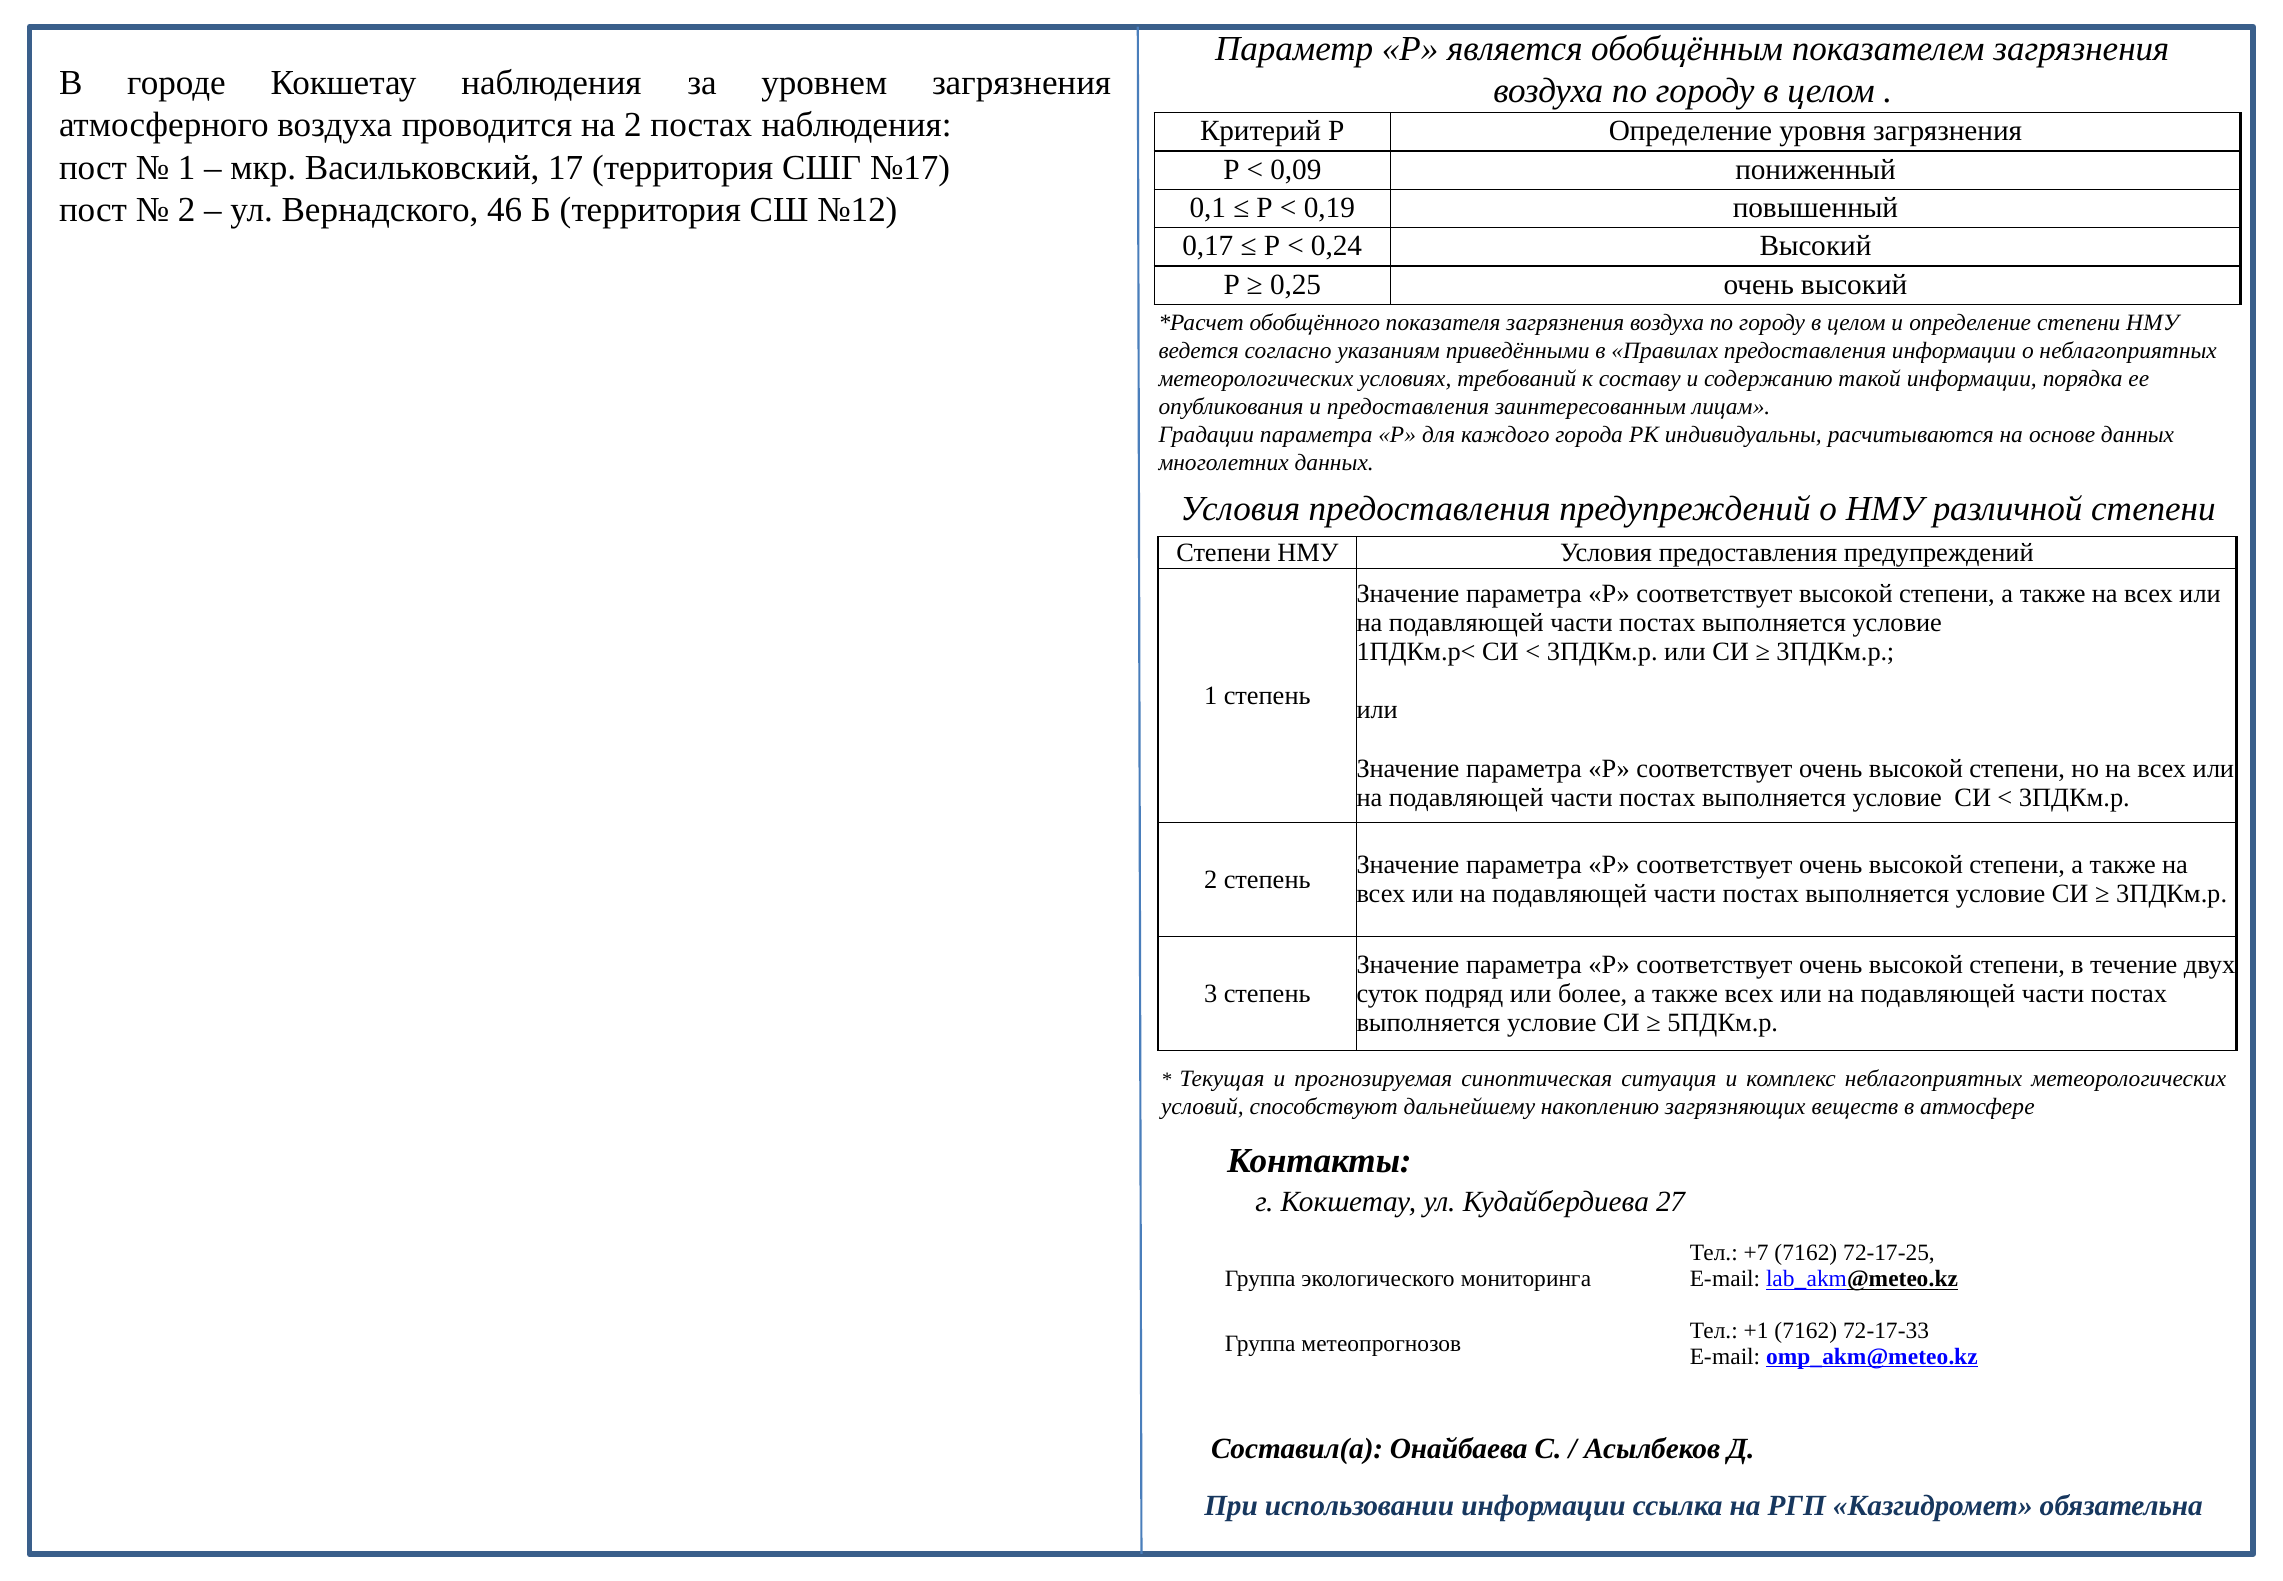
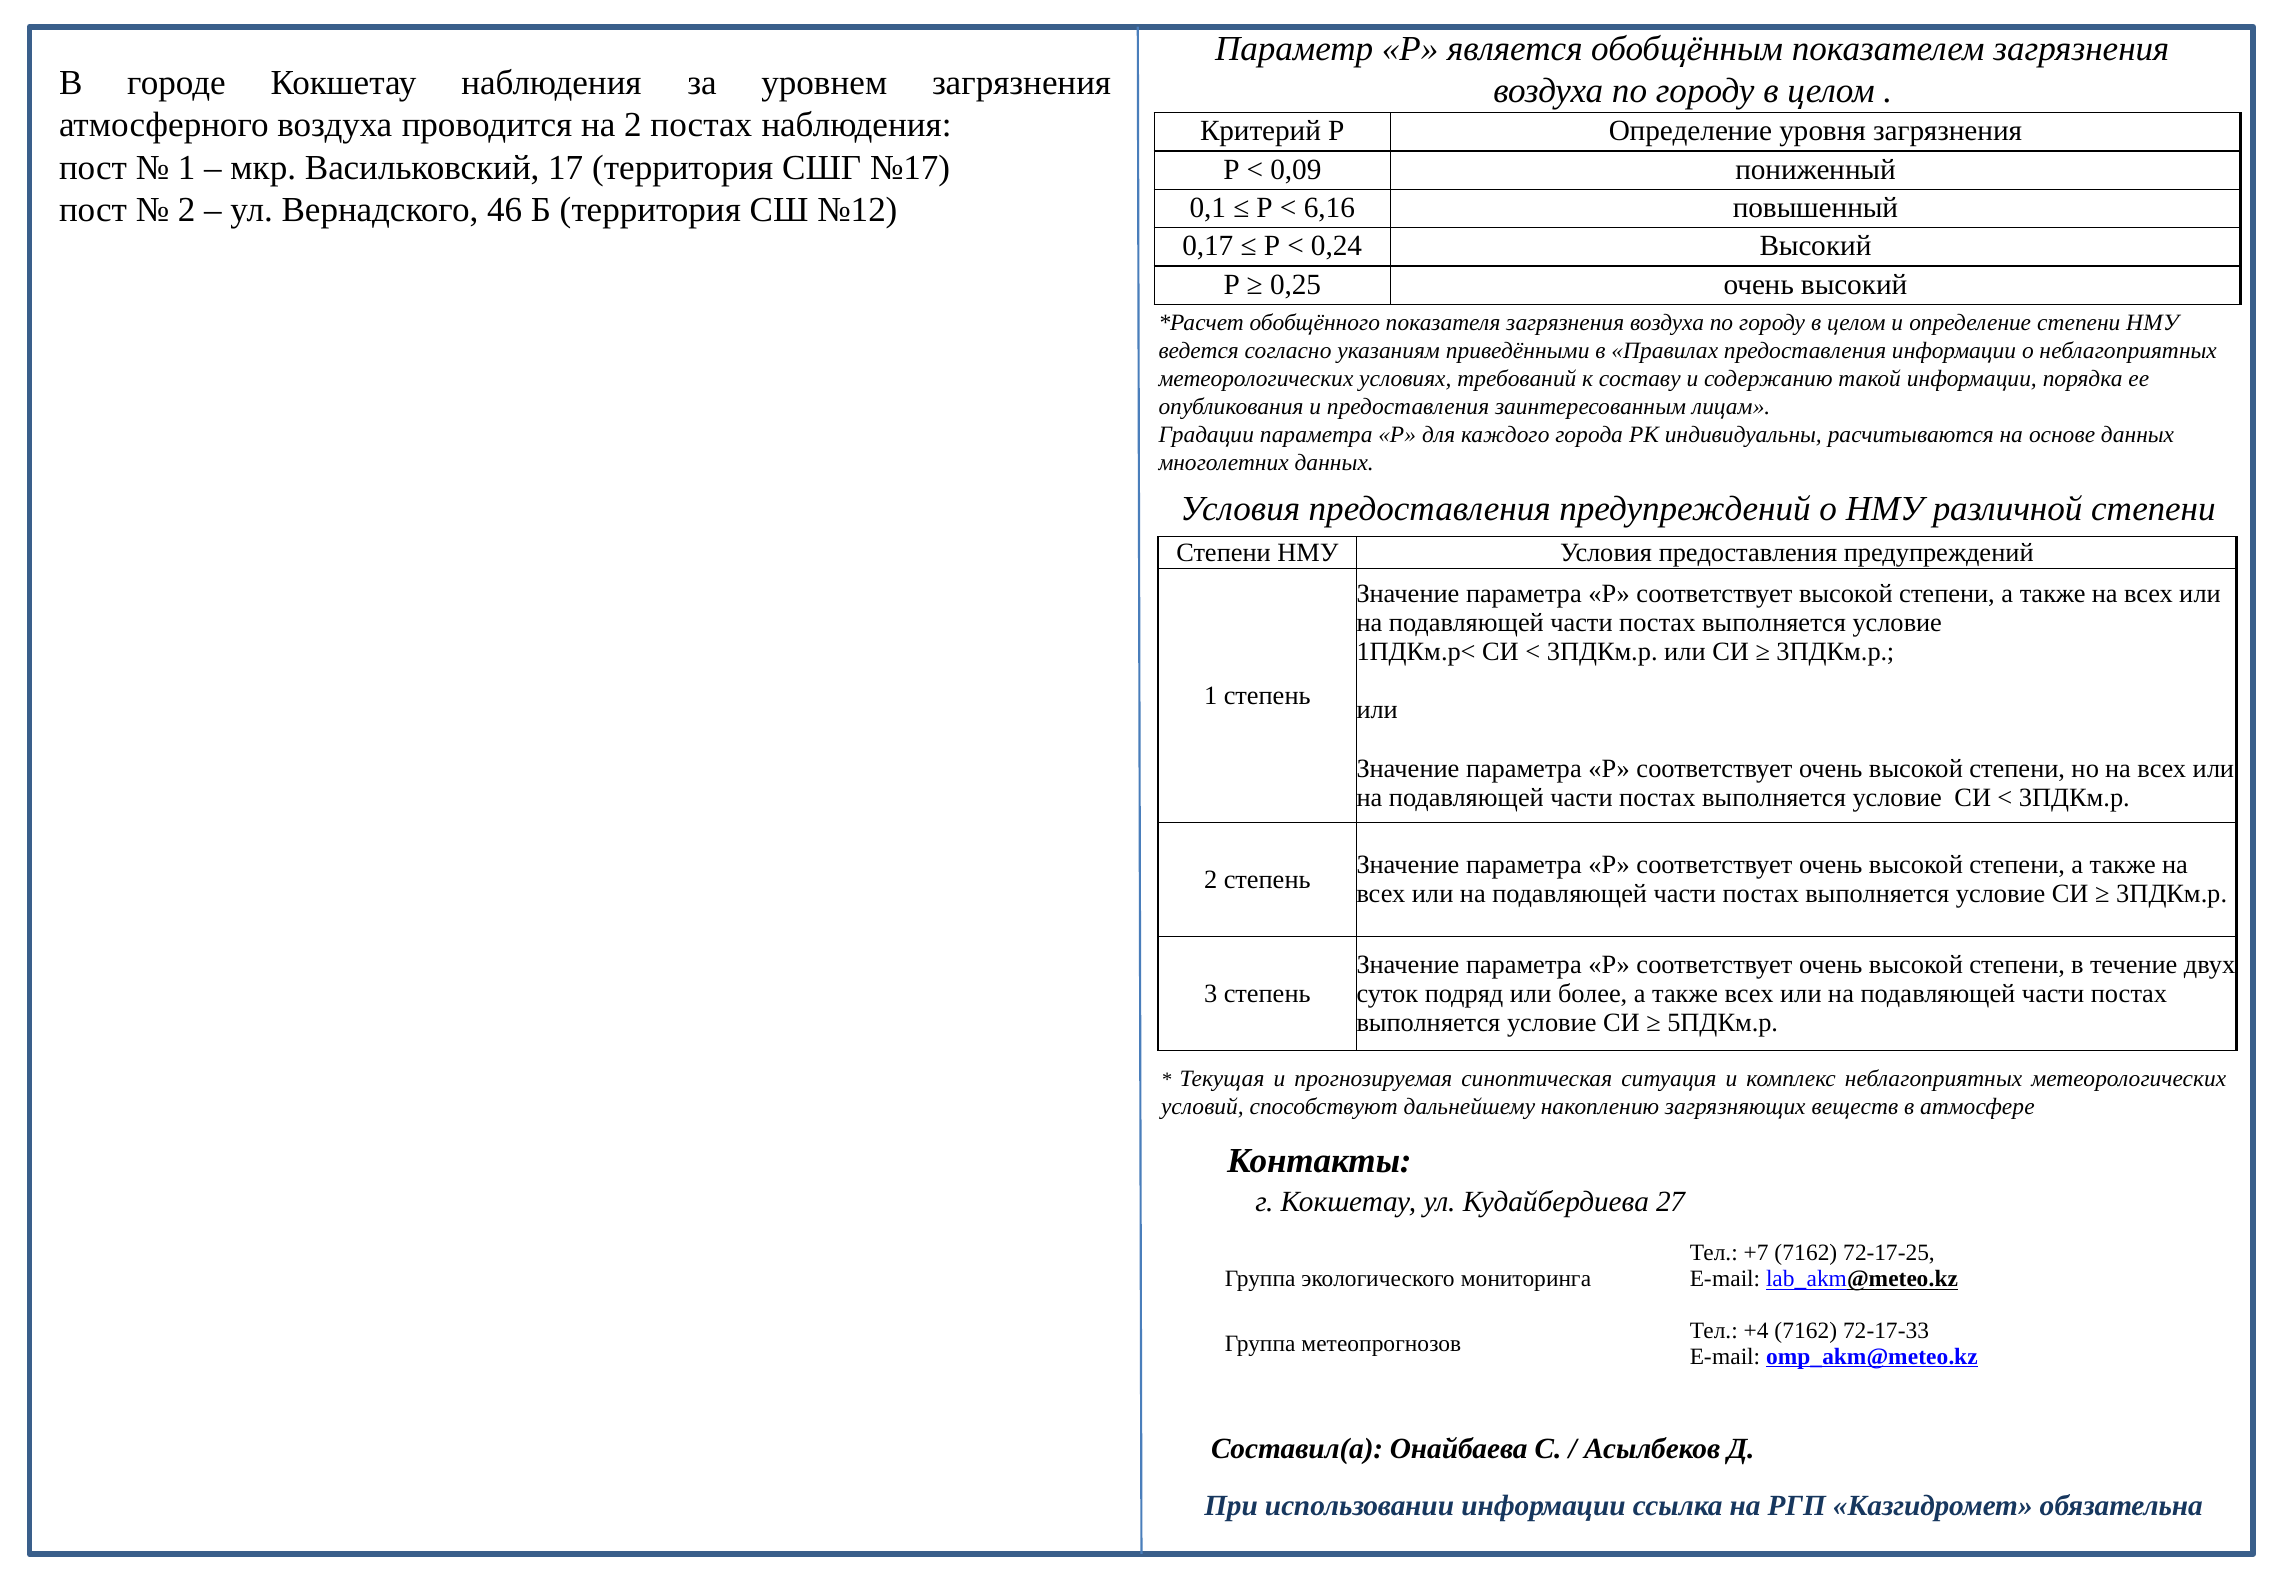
0,19: 0,19 -> 6,16 (1329, 208)
+1: +1 -> +4 (1756, 1330)
